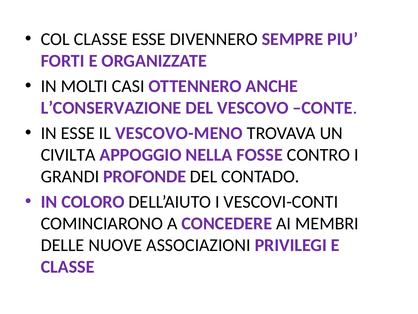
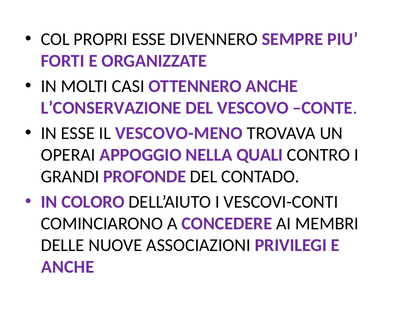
COL CLASSE: CLASSE -> PROPRI (101, 39)
CIVILTA: CIVILTA -> OPERAI (68, 155)
FOSSE: FOSSE -> QUALI (260, 155)
CLASSE: CLASSE -> ANCHE (68, 266)
